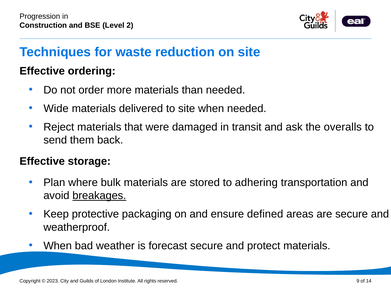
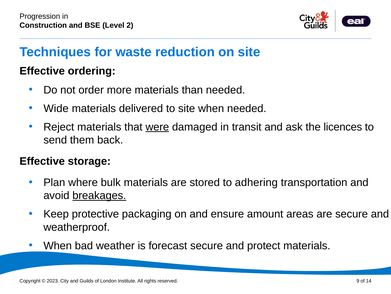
were underline: none -> present (157, 127)
overalls: overalls -> licences (343, 127)
defined: defined -> amount (265, 214)
